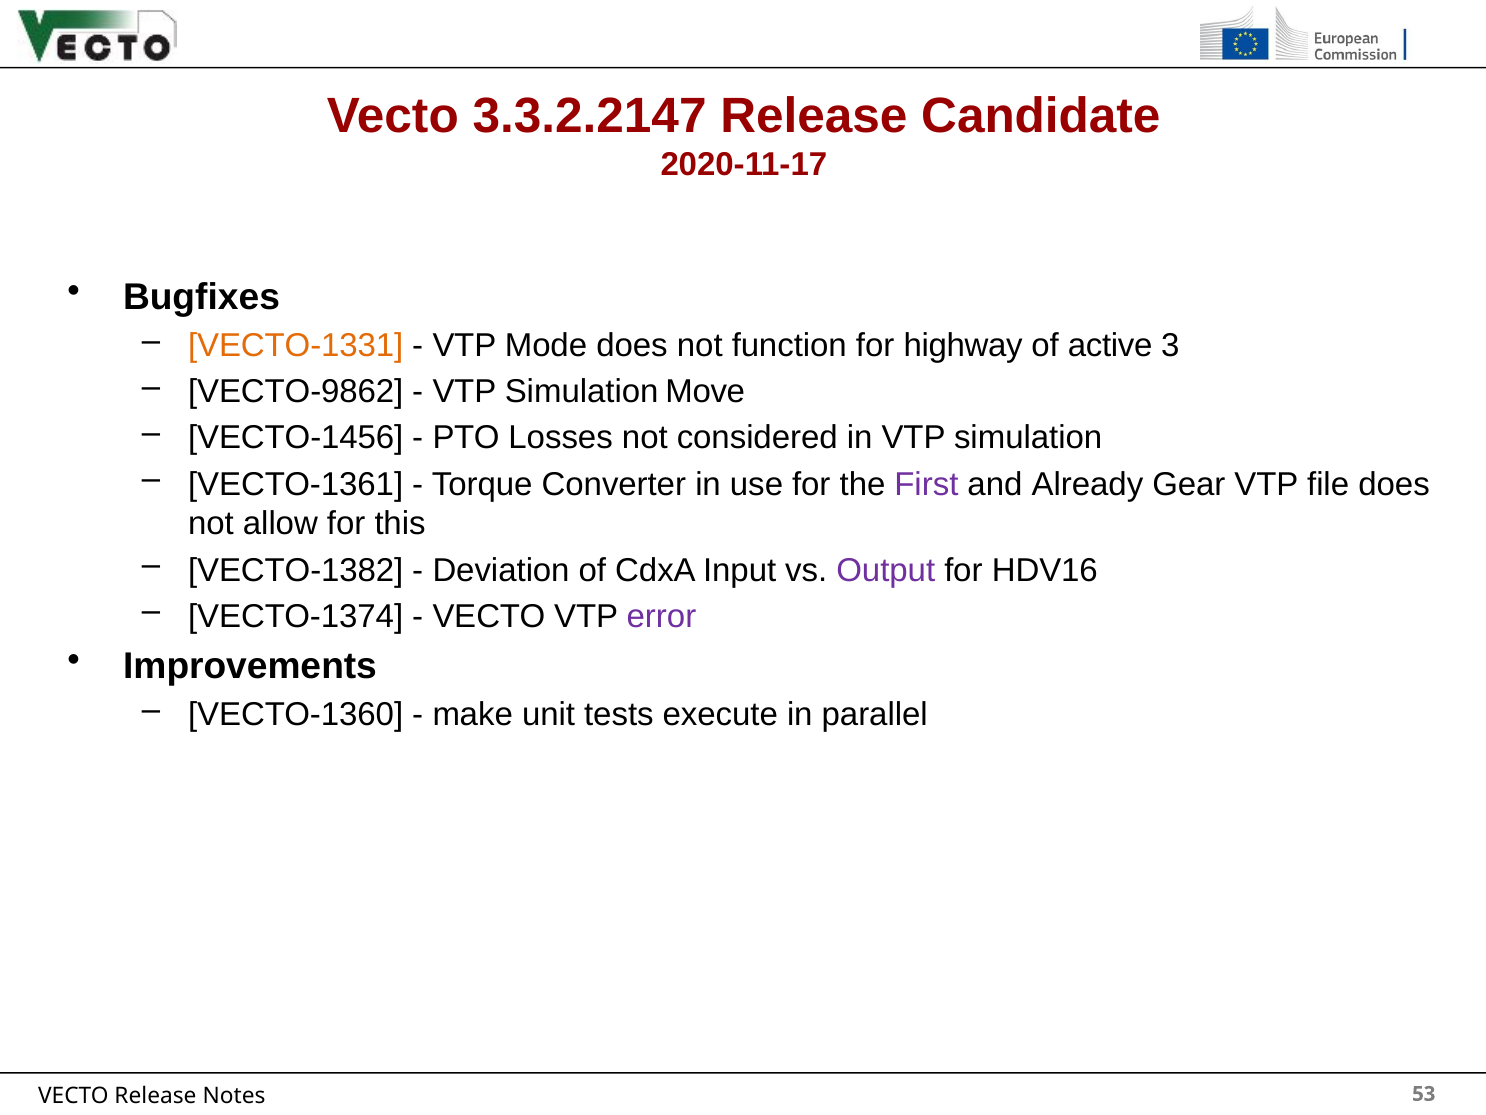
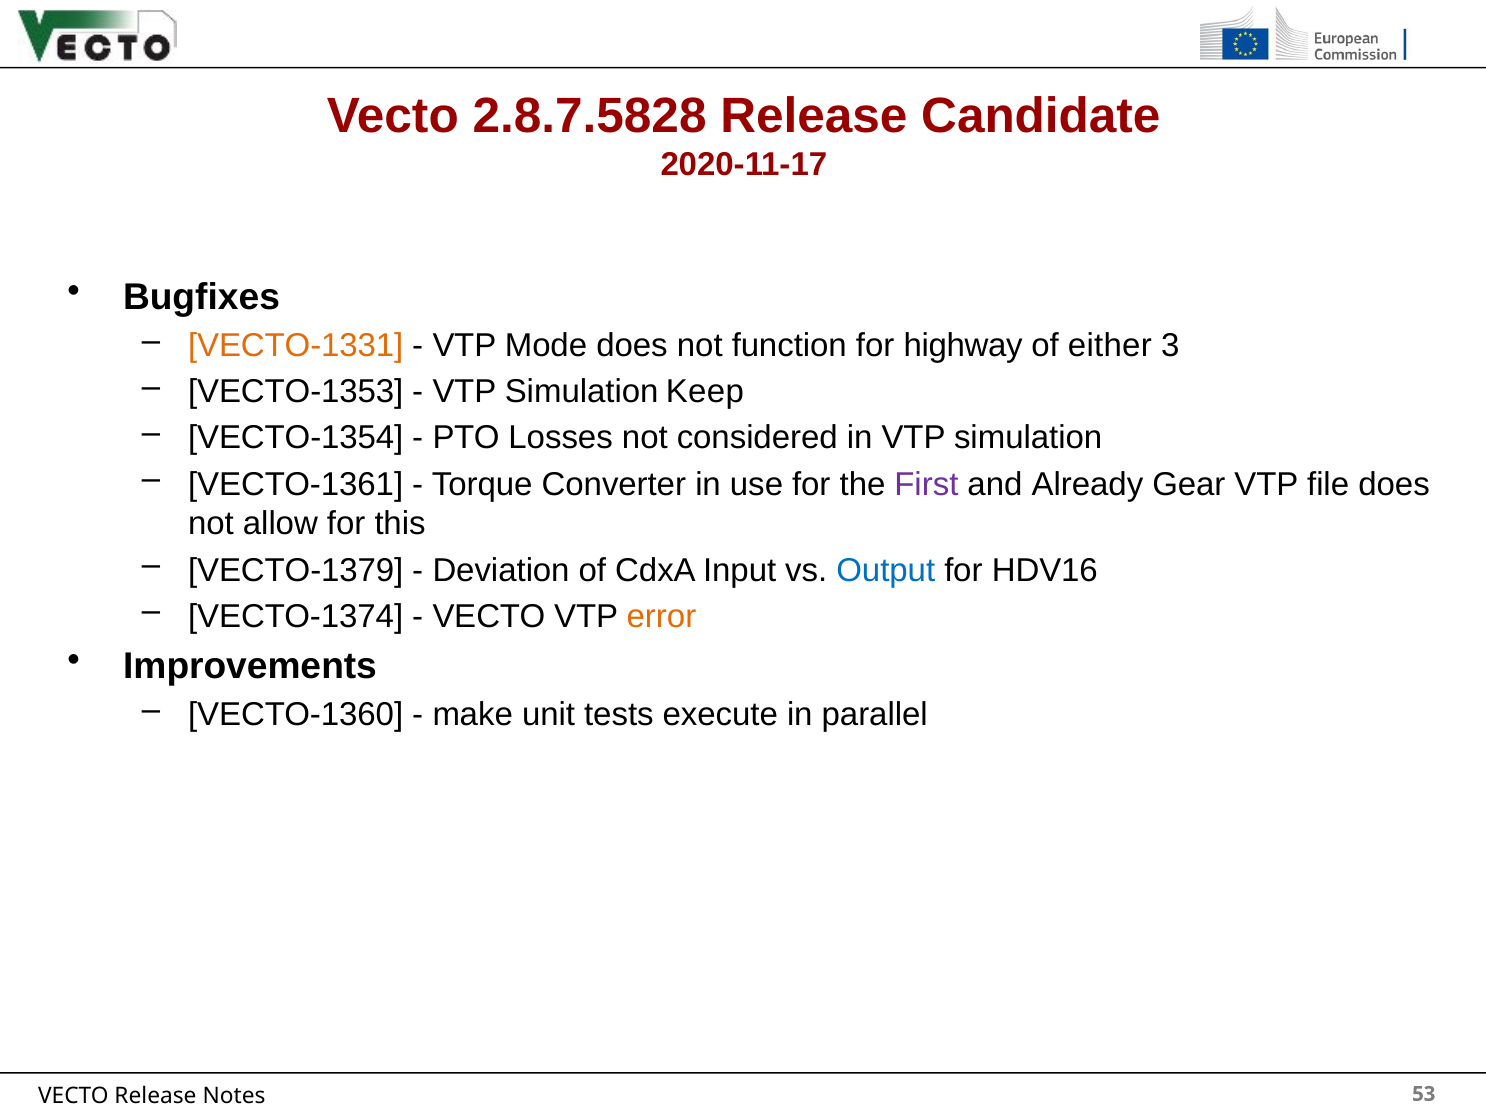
3.3.2.2147: 3.3.2.2147 -> 2.8.7.5828 (590, 116)
active: active -> either (1110, 345)
VECTO-9862: VECTO-9862 -> VECTO-1353 (296, 392)
Move: Move -> Keep (705, 392)
VECTO-1456: VECTO-1456 -> VECTO-1354 (296, 438)
VECTO-1382: VECTO-1382 -> VECTO-1379 (296, 570)
Output colour: purple -> blue (886, 570)
error colour: purple -> orange (661, 616)
